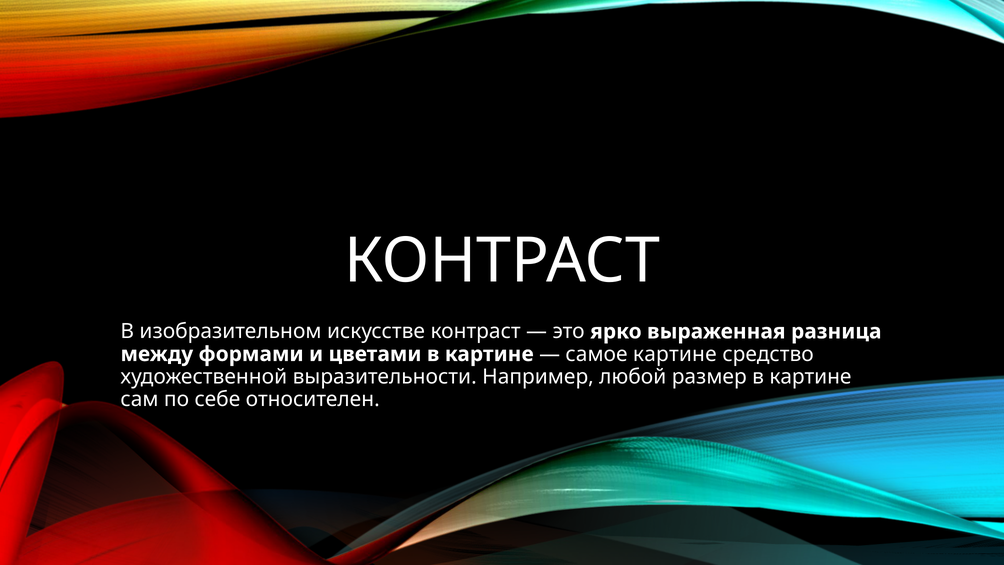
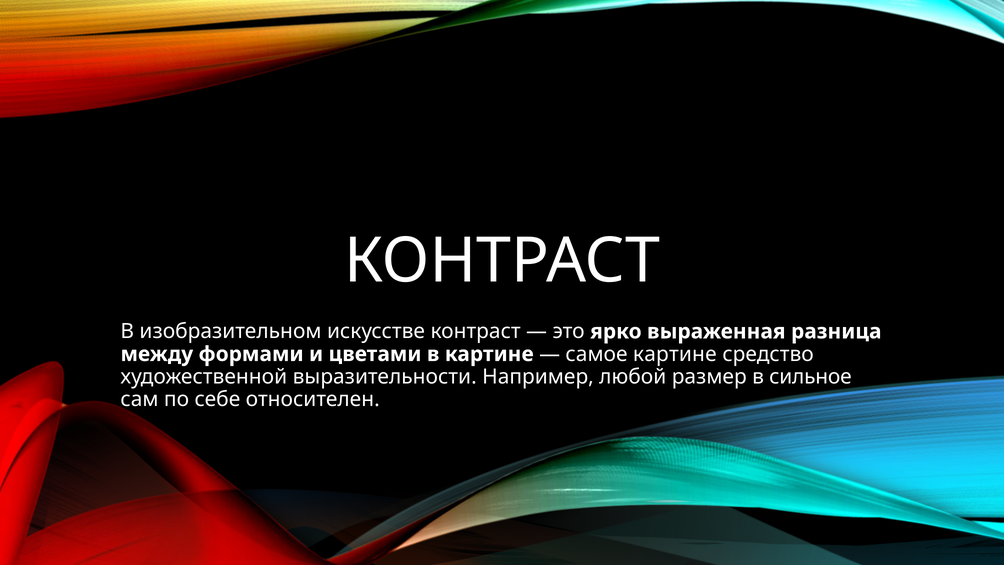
размер в картине: картине -> сильное (810, 377)
